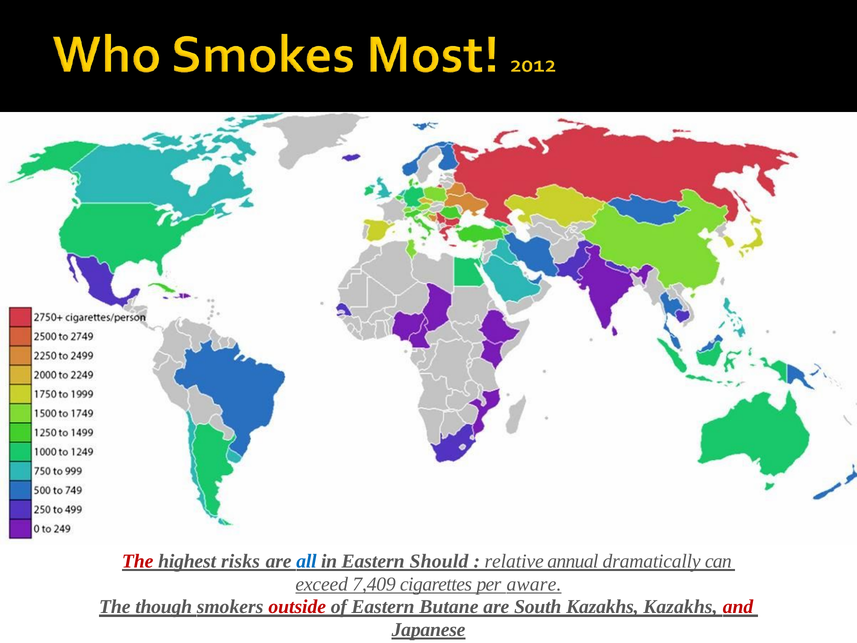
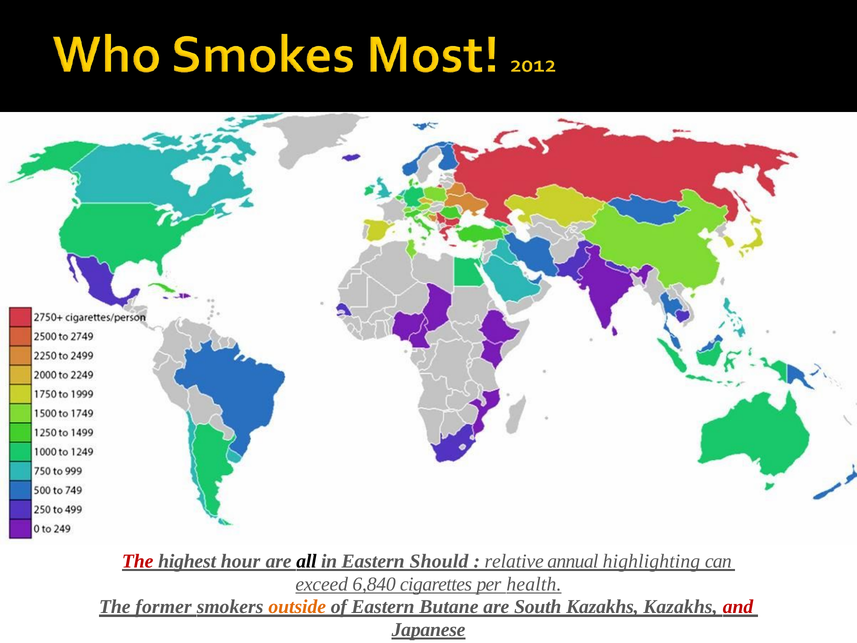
risks: risks -> hour (241, 561)
all colour: blue -> black (306, 561)
dramatically: dramatically -> highlighting (651, 561)
7,409: 7,409 -> 6,840 (374, 584)
aware: aware -> health (534, 584)
though: though -> former (164, 607)
outside colour: red -> orange (297, 607)
